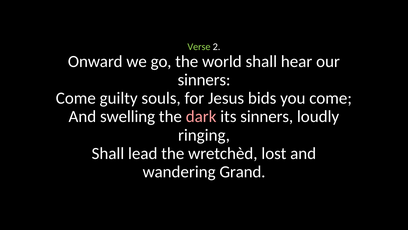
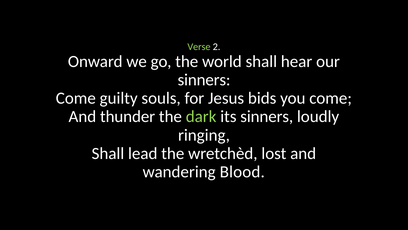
swelling: swelling -> thunder (128, 116)
dark colour: pink -> light green (201, 116)
Grand: Grand -> Blood (242, 171)
